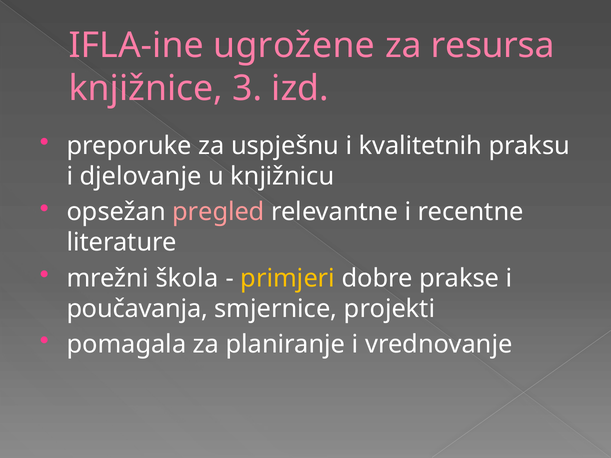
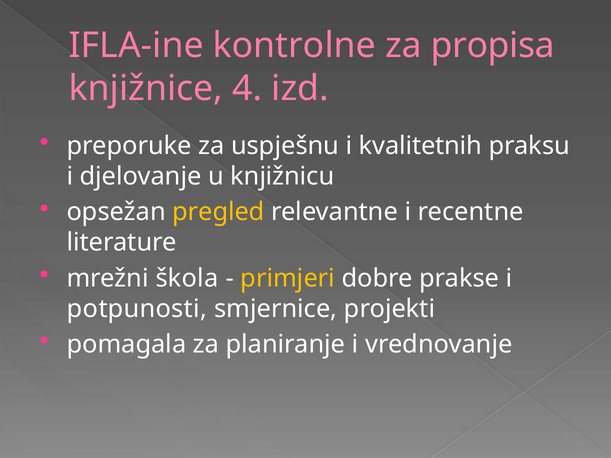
ugrožene: ugrožene -> kontrolne (294, 46)
resursa: resursa -> propisa (493, 46)
3: 3 -> 4 (247, 88)
pregled colour: pink -> yellow (218, 212)
poučavanja: poučavanja -> potpunosti (137, 309)
